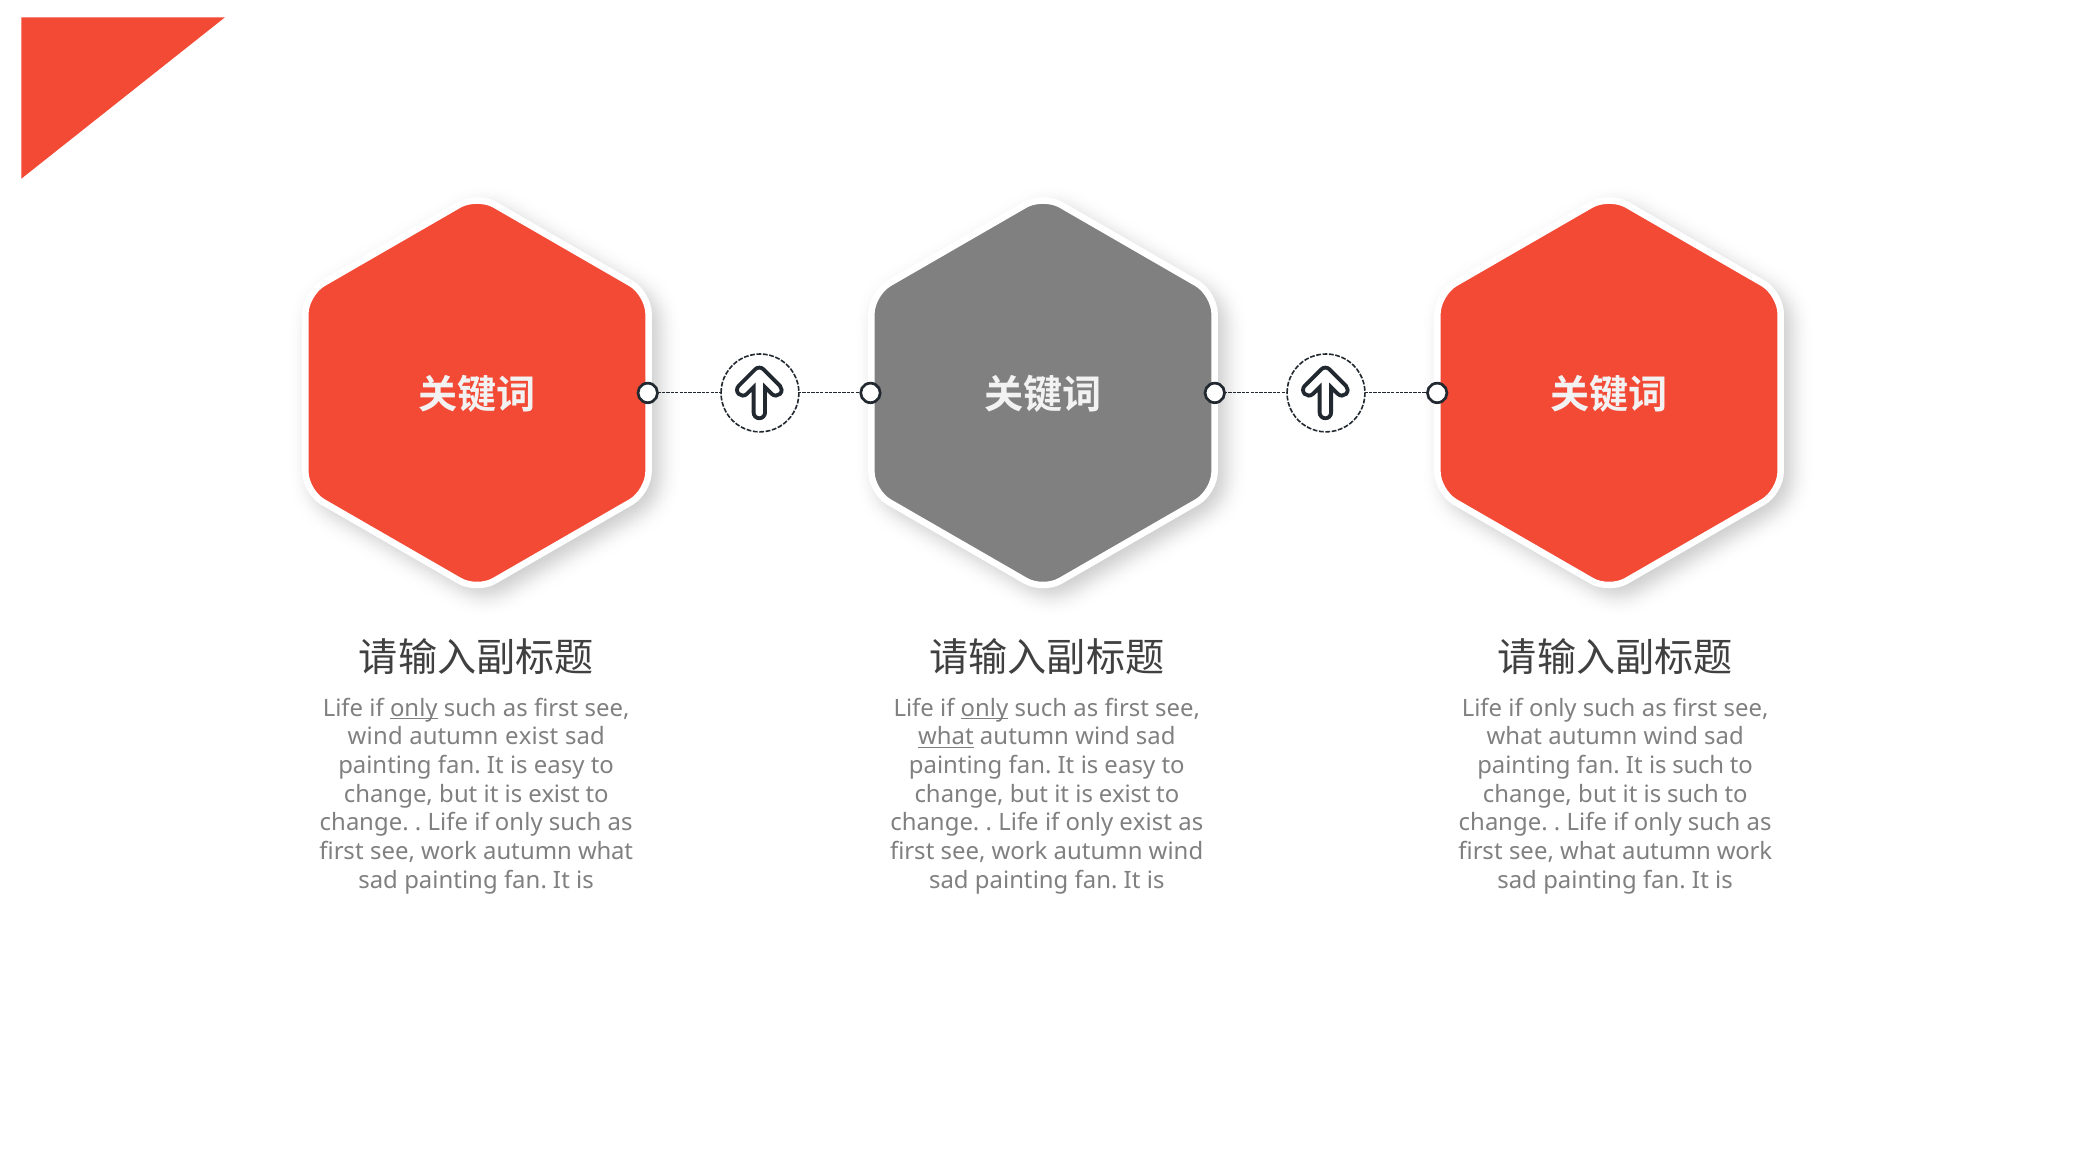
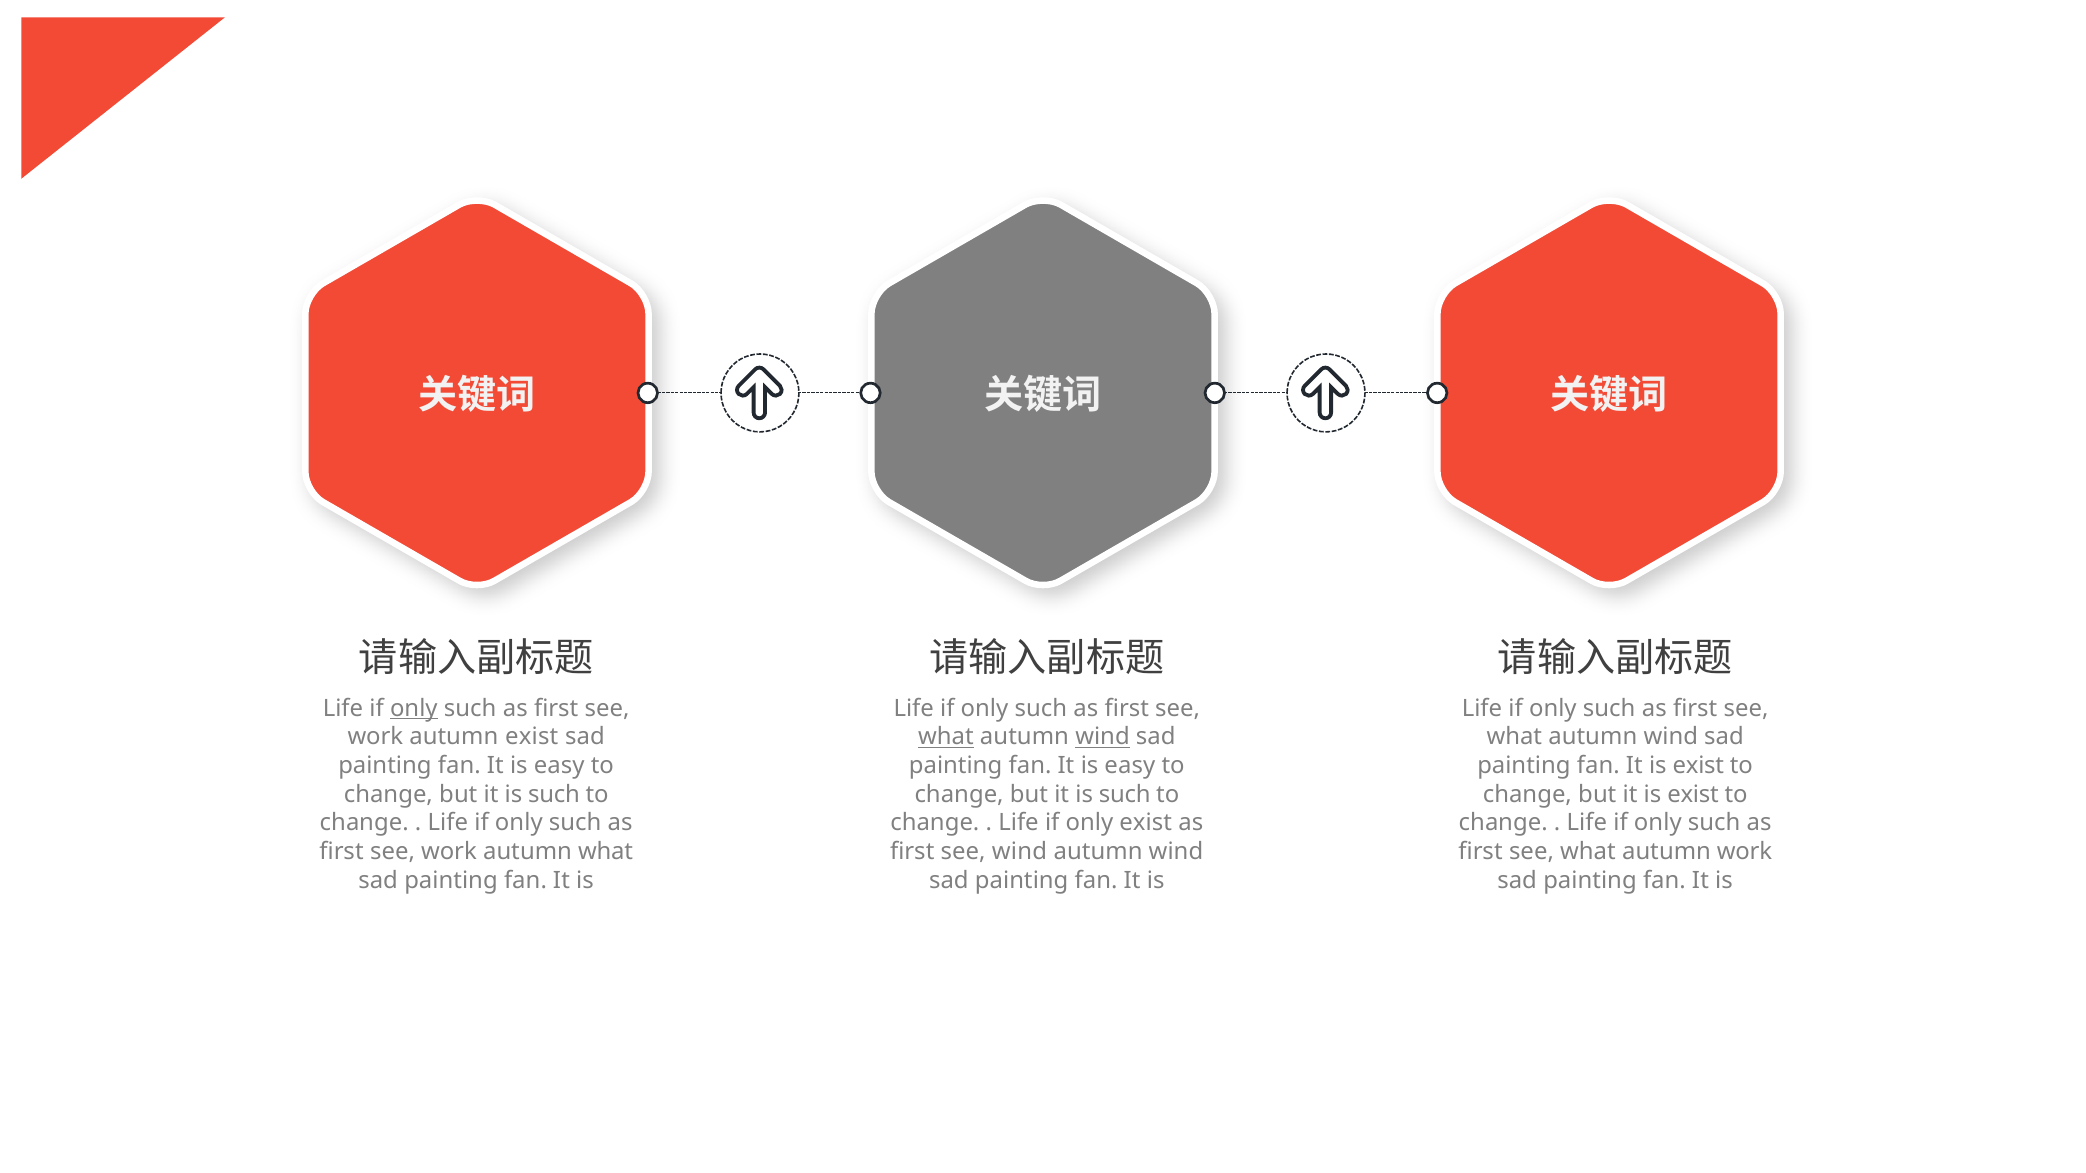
only underline: present -> none (985, 709)
wind: wind -> work (375, 737)
wind underline: none -> present (1102, 737)
fan It is such: such -> exist (1698, 766)
exist: exist -> such (554, 795)
exist: exist -> such (1125, 795)
but it is such: such -> exist (1693, 795)
work: work -> wind (1019, 852)
